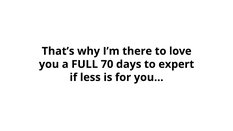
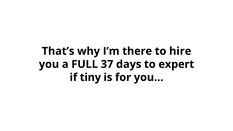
love: love -> hire (180, 51)
70: 70 -> 37 (107, 64)
less: less -> tiny (90, 77)
